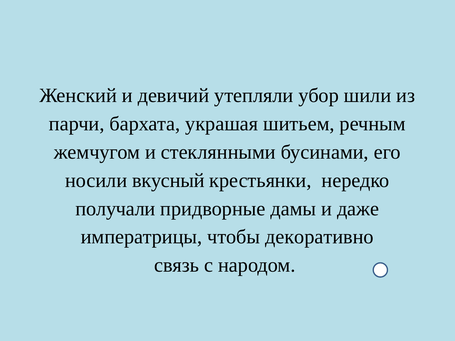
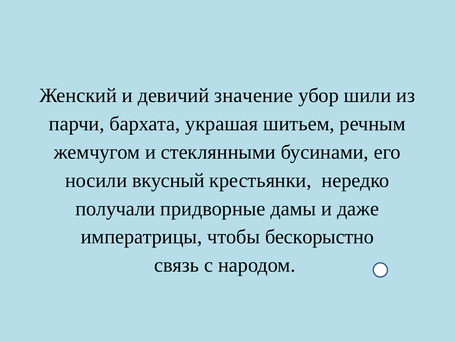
утепляли: утепляли -> значение (254, 95)
декоративно: декоративно -> бескорыстно (320, 237)
